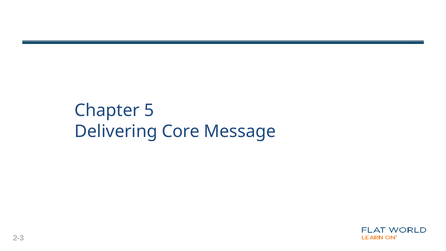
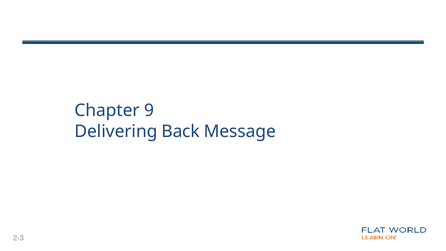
5: 5 -> 9 (149, 111)
Core: Core -> Back (181, 131)
